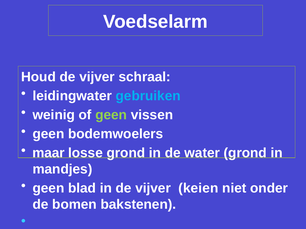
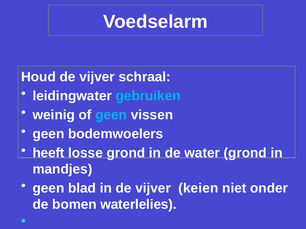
geen colour: light green -> light blue (111, 115)
maar: maar -> heeft (49, 153)
bakstenen: bakstenen -> waterlelies (138, 205)
